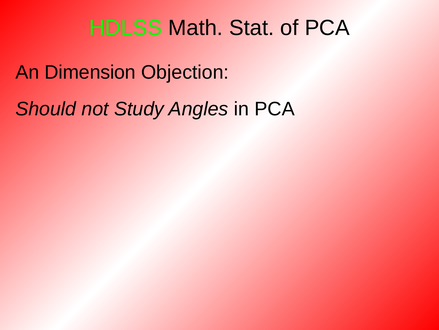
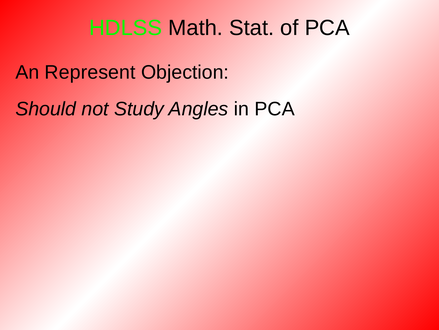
Dimension: Dimension -> Represent (90, 72)
